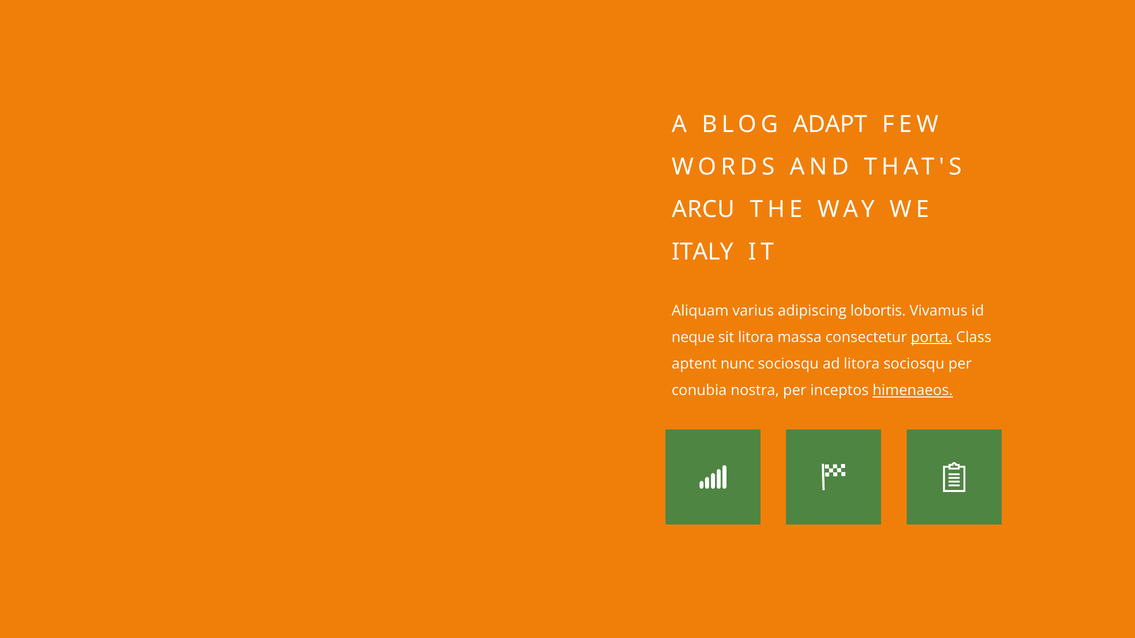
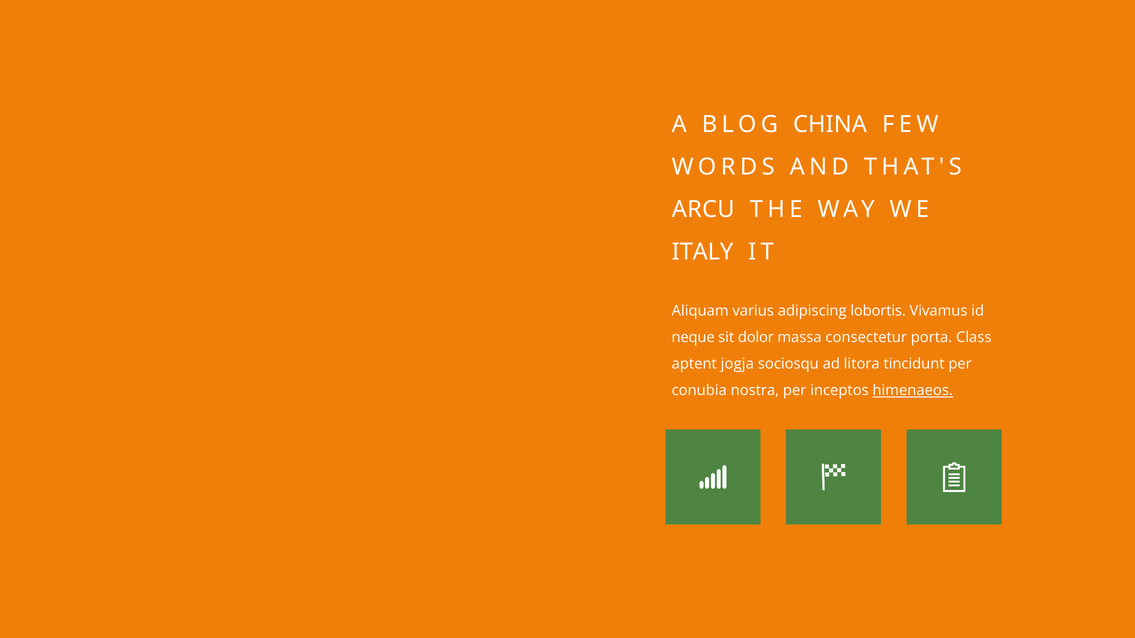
ADAPT: ADAPT -> CHINA (830, 124)
sit litora: litora -> dolor (756, 338)
porta underline: present -> none (932, 338)
nunc: nunc -> jogja (737, 364)
litora sociosqu: sociosqu -> tincidunt (914, 364)
